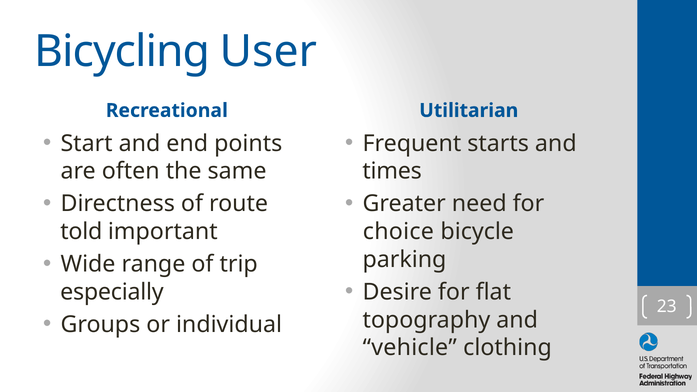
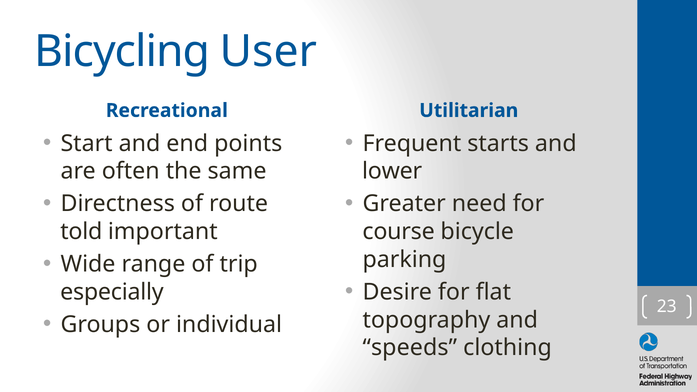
times: times -> lower (392, 171)
choice: choice -> course (399, 232)
vehicle: vehicle -> speeds (410, 348)
